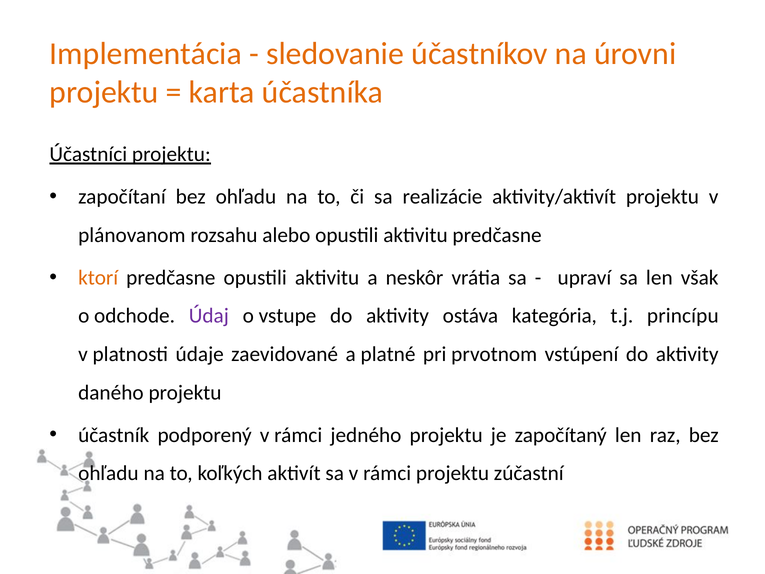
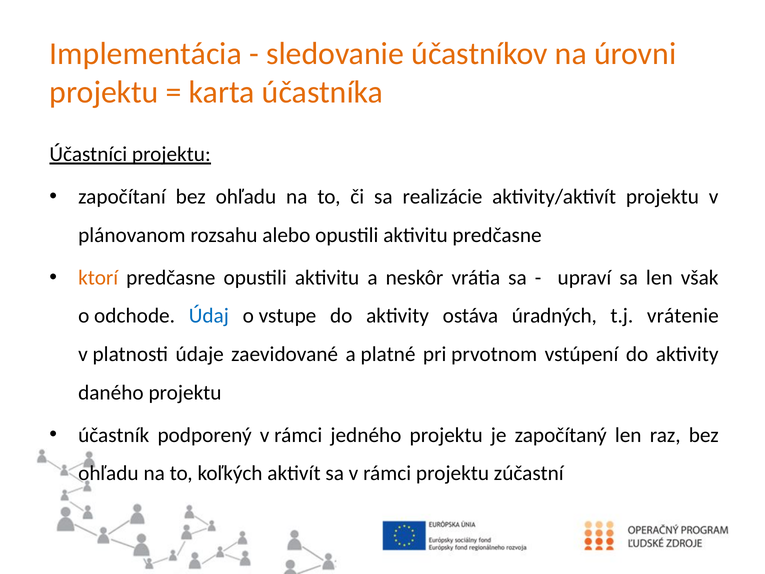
Údaj colour: purple -> blue (209, 316)
kategória: kategória -> úradných (554, 316)
princípu: princípu -> vrátenie (683, 316)
